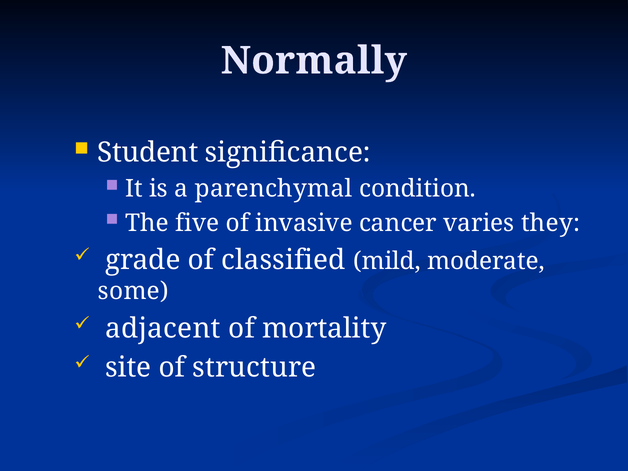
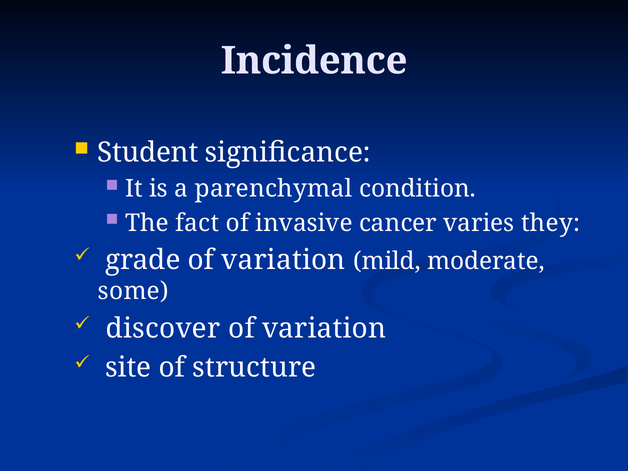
Normally: Normally -> Incidence (314, 61)
five: five -> fact (197, 223)
grade of classified: classified -> variation (283, 260)
adjacent: adjacent -> discover (163, 329)
mortality: mortality -> variation (324, 329)
